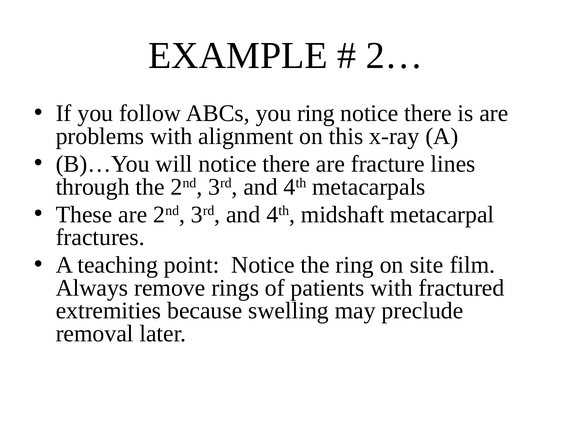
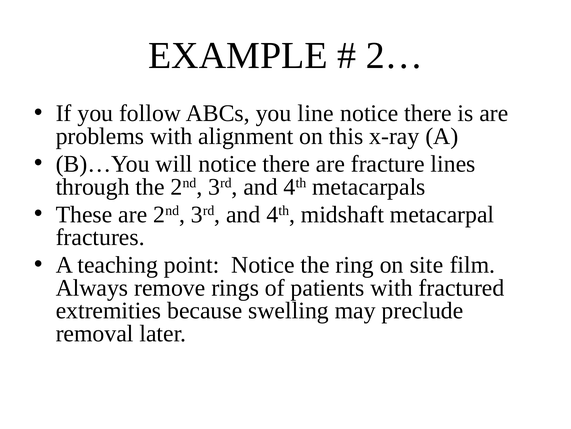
you ring: ring -> line (316, 113)
